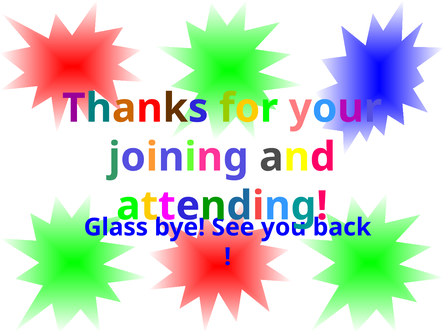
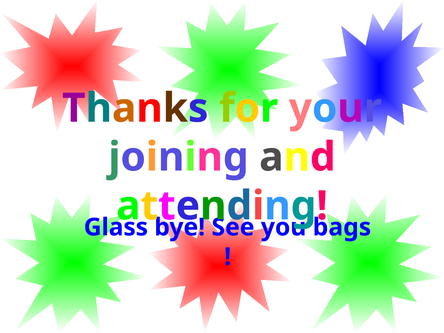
back: back -> bags (342, 227)
